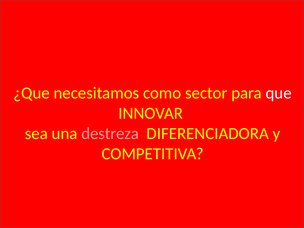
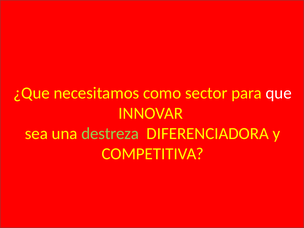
destreza colour: pink -> light green (110, 134)
